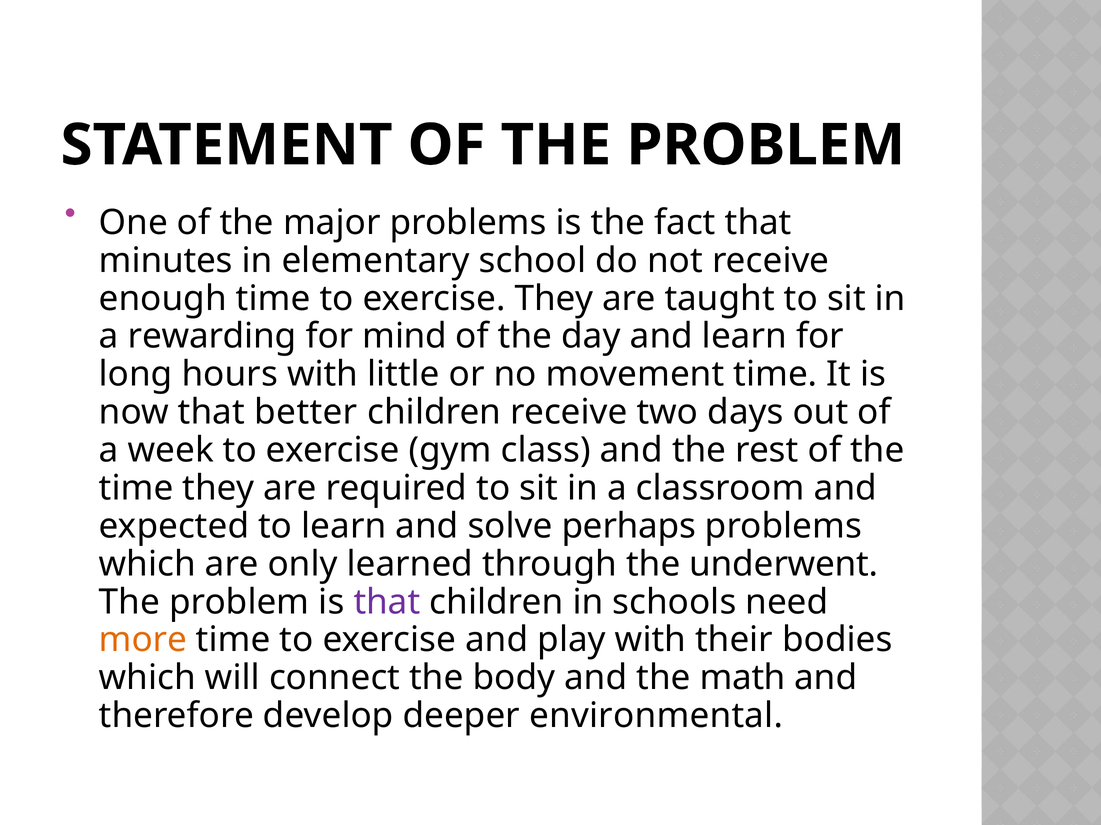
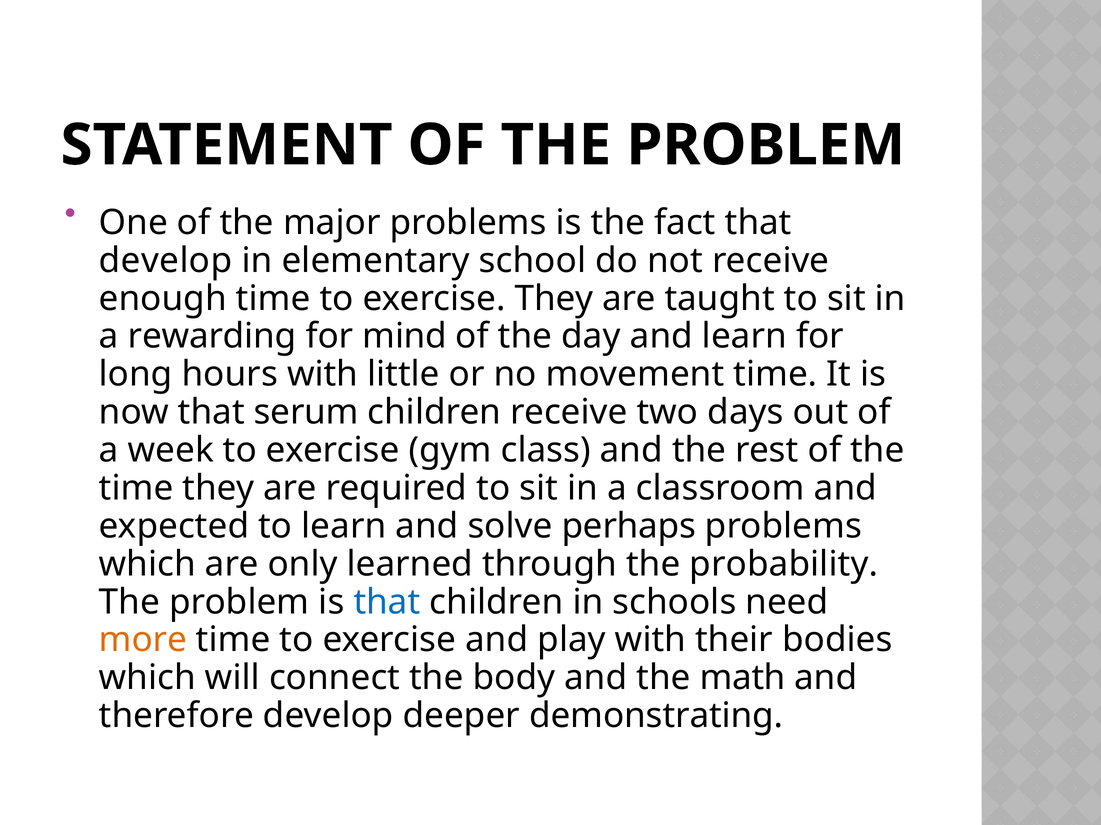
minutes: minutes -> develop (166, 261)
better: better -> serum (306, 413)
underwent: underwent -> probability (784, 565)
that colour: purple -> blue (387, 602)
environmental: environmental -> demonstrating (656, 716)
